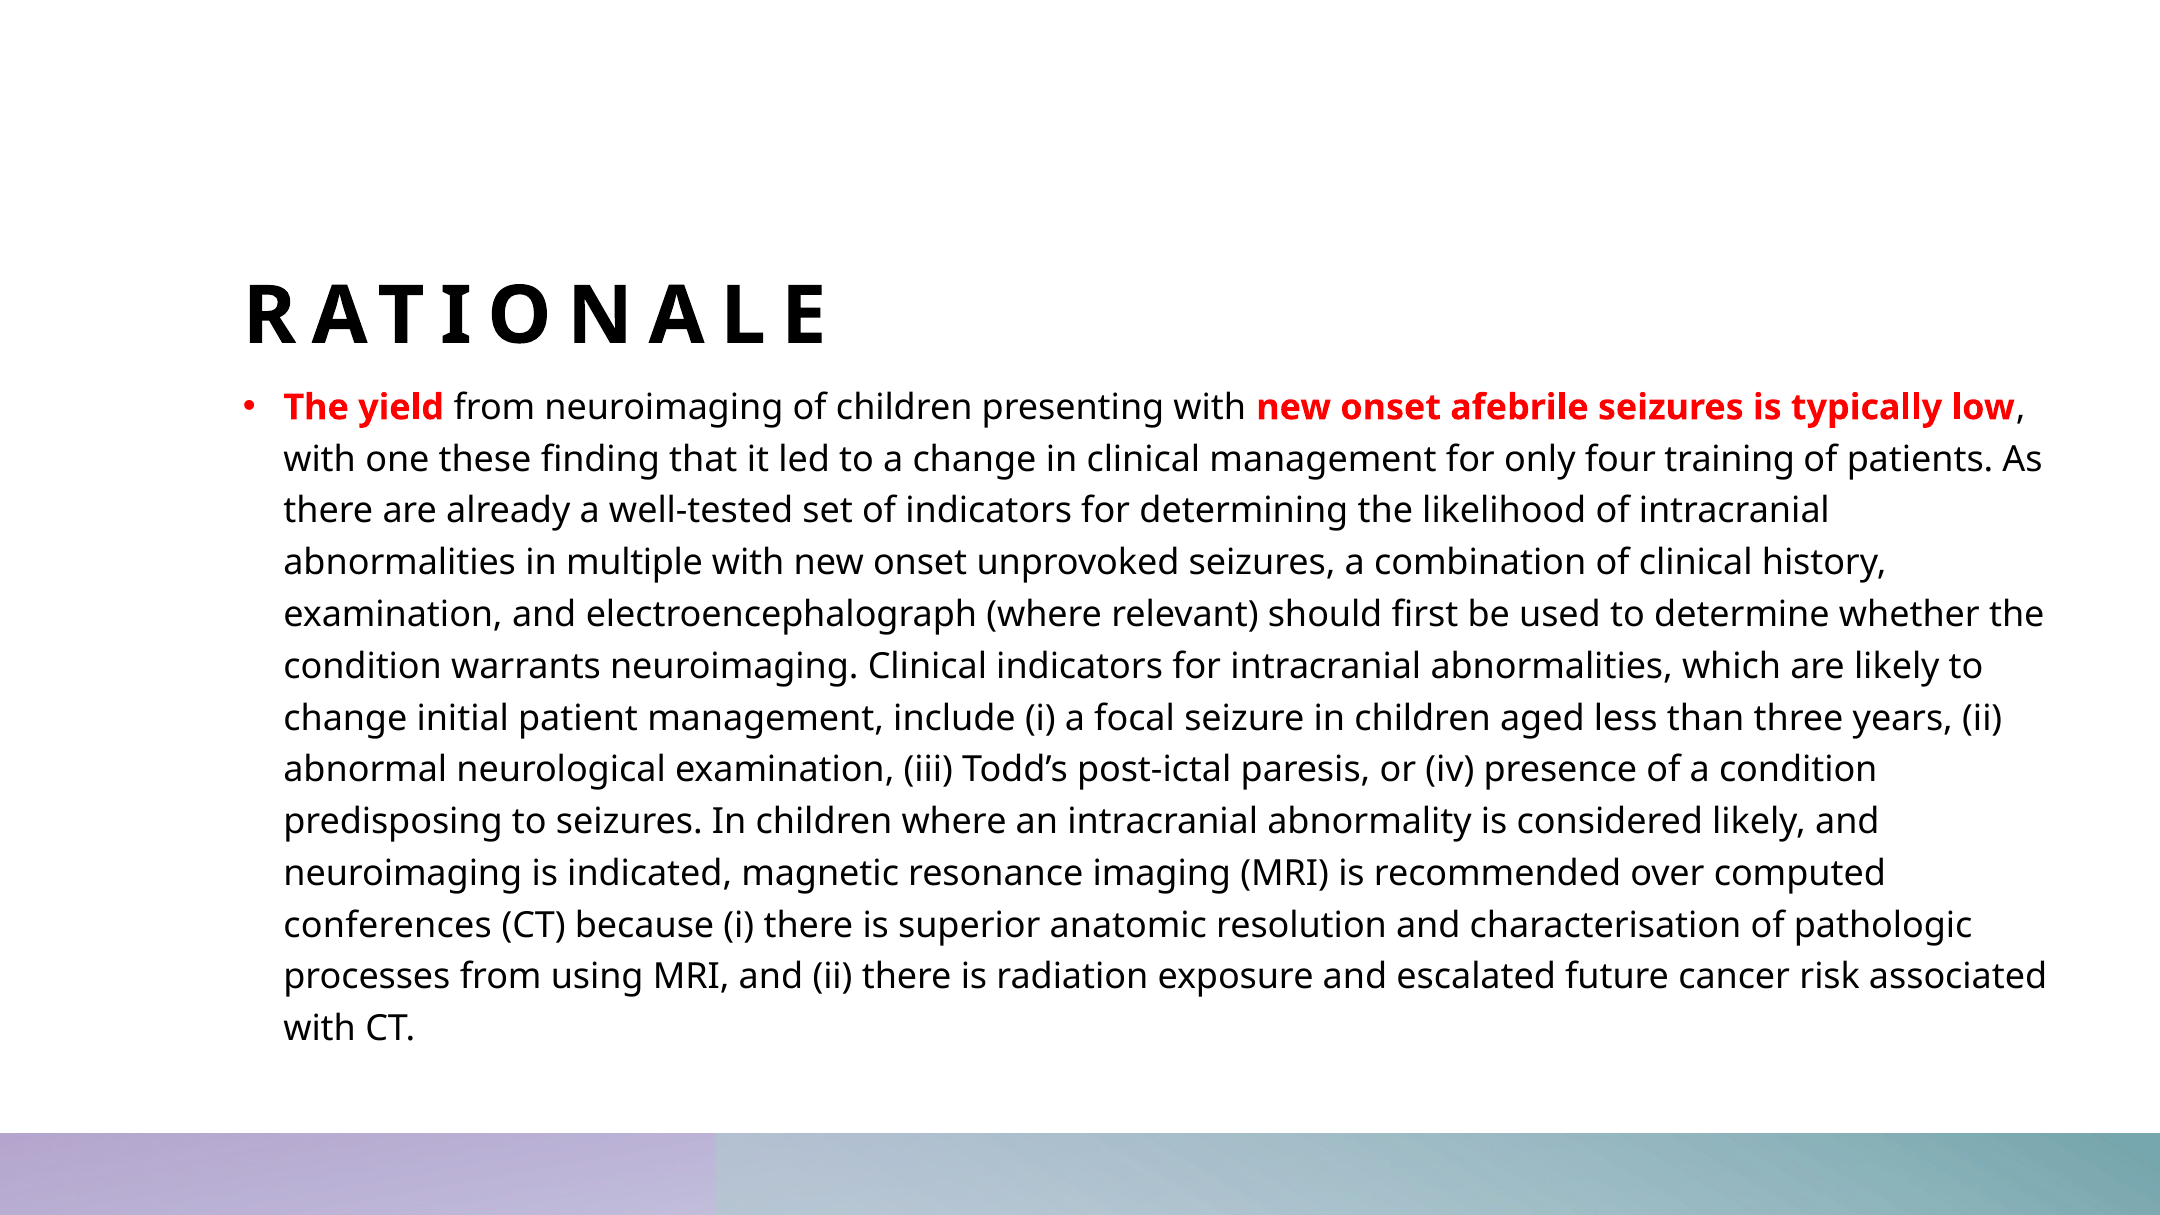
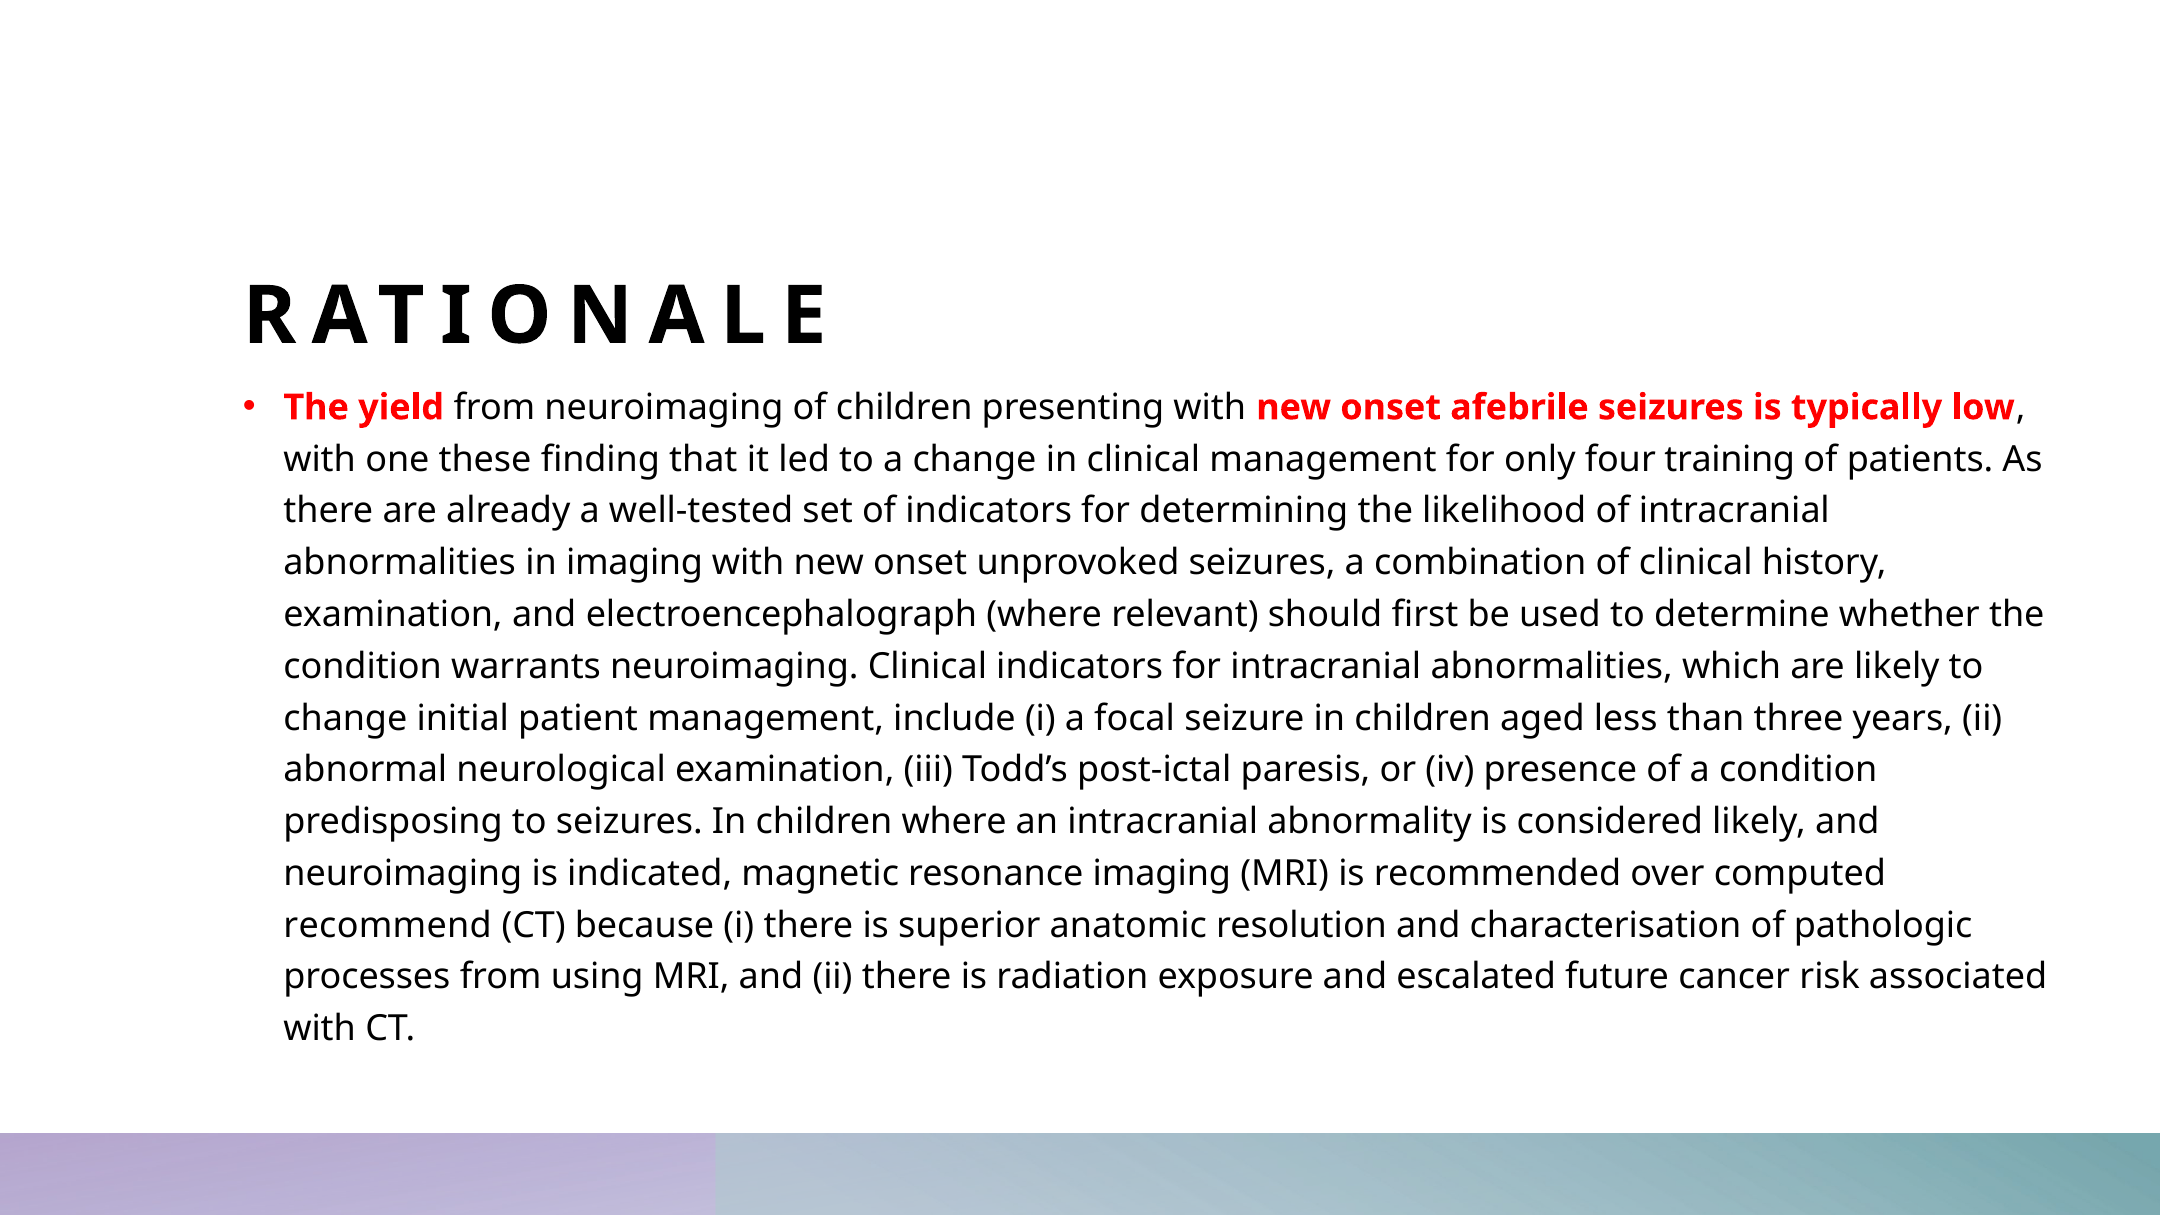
in multiple: multiple -> imaging (635, 563)
conferences: conferences -> recommend (388, 925)
